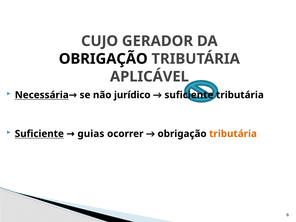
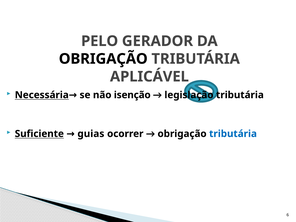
CUJO: CUJO -> PELO (100, 41)
suficiente: suficiente -> legislação (189, 95)
jurídico: jurídico -> isenção (132, 95)
tributária colour: orange -> blue (233, 134)
